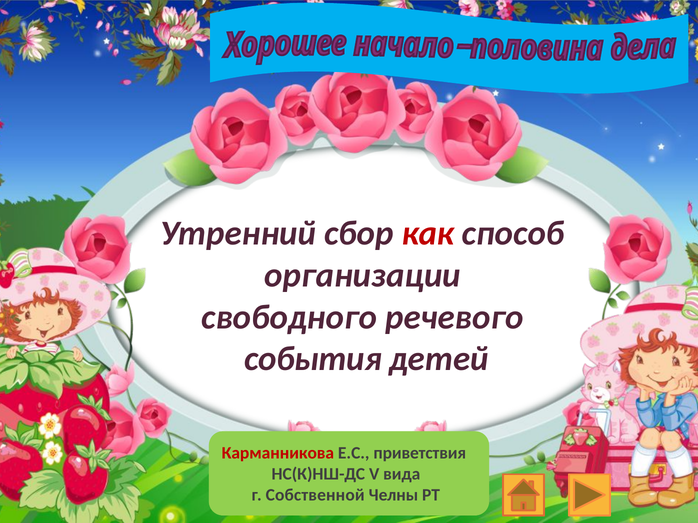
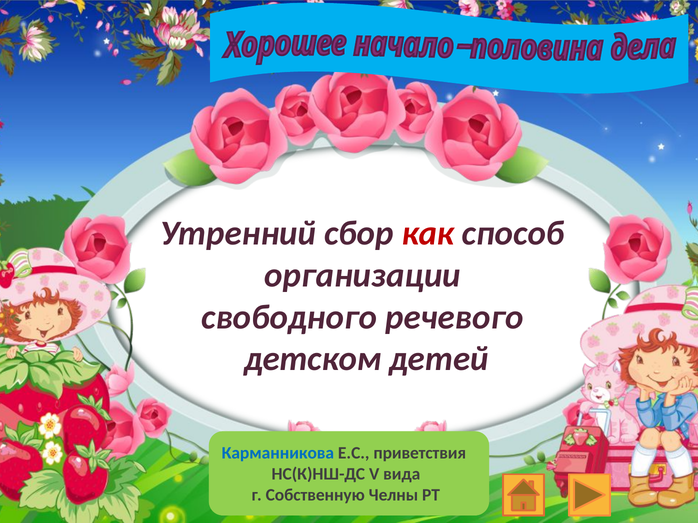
события: события -> детском (313, 359)
Карманникова colour: red -> blue (278, 454)
Собственной: Собственной -> Собственную (315, 496)
